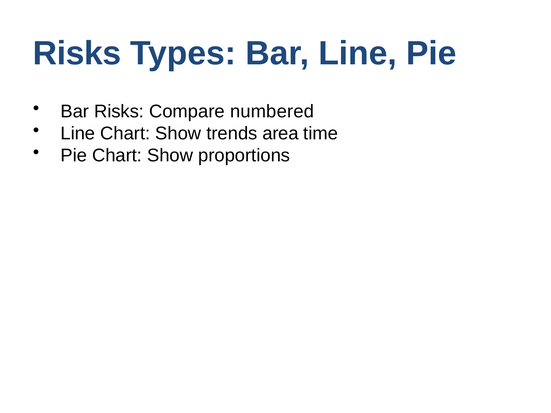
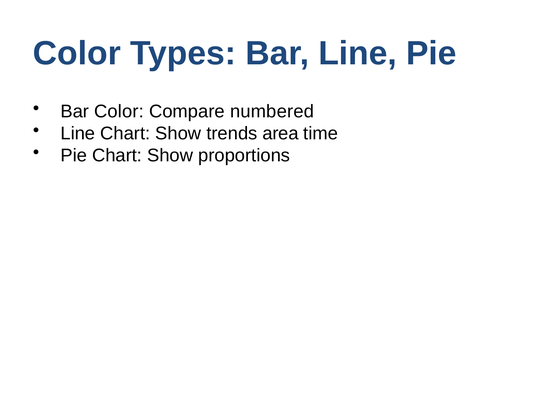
Risks: Risks -> Color (77, 53)
Bar Risks: Risks -> Color (119, 111)
